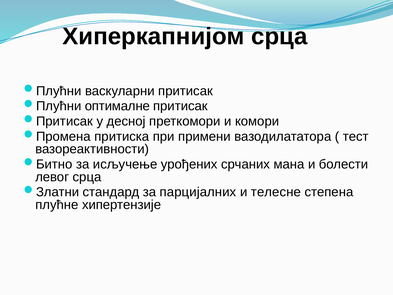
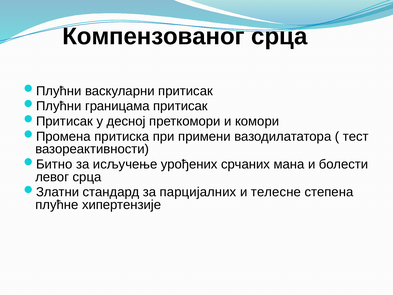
Хиперкапнијом: Хиперкапнијом -> Компензованог (154, 36)
оптималне: оптималне -> границама (117, 106)
